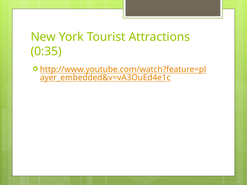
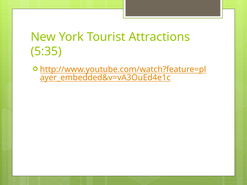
0:35: 0:35 -> 5:35 (46, 51)
